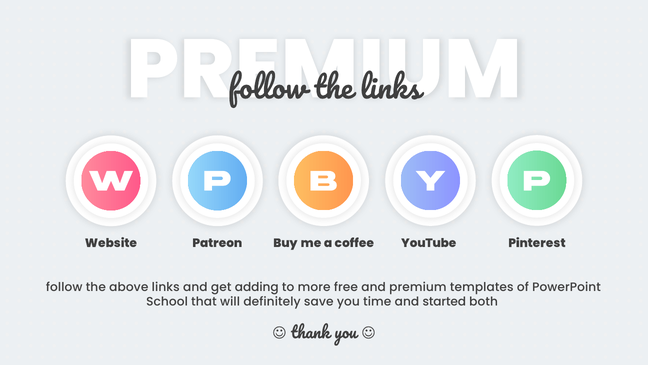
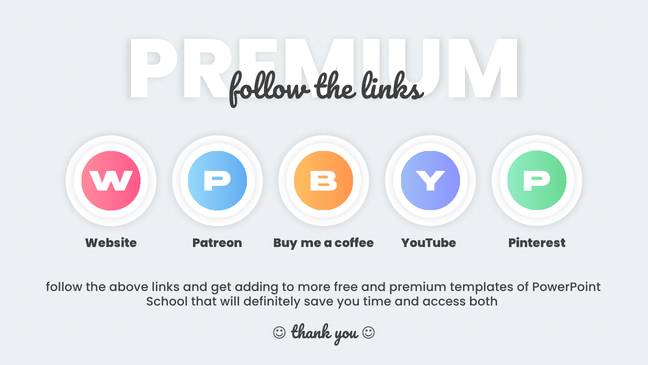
started: started -> access (444, 301)
